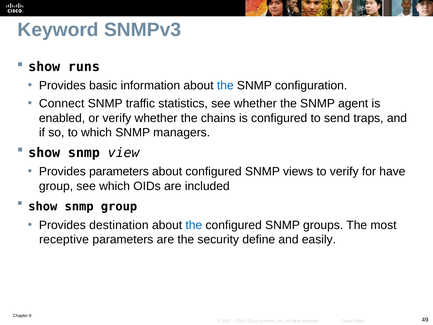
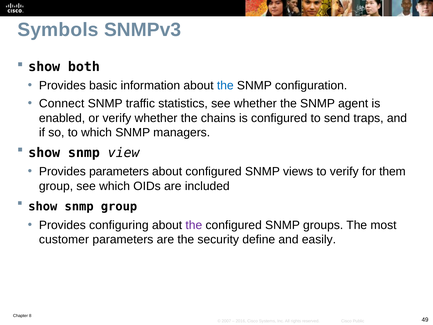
Keyword: Keyword -> Symbols (58, 30)
runs: runs -> both (84, 67)
have: have -> them (392, 172)
destination: destination -> configuring (119, 225)
the colour: blue -> purple (194, 225)
receptive: receptive -> customer (64, 239)
